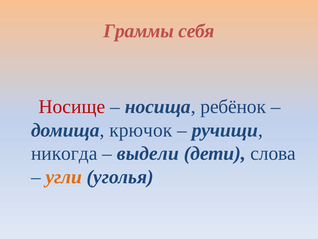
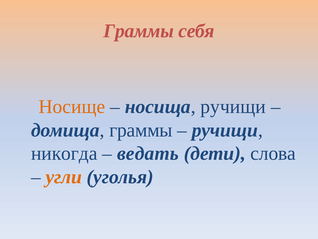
Носище colour: red -> orange (72, 107)
носища ребёнок: ребёнок -> ручищи (233, 107)
домища крючок: крючок -> граммы (141, 130)
выдели: выдели -> ведать (148, 153)
